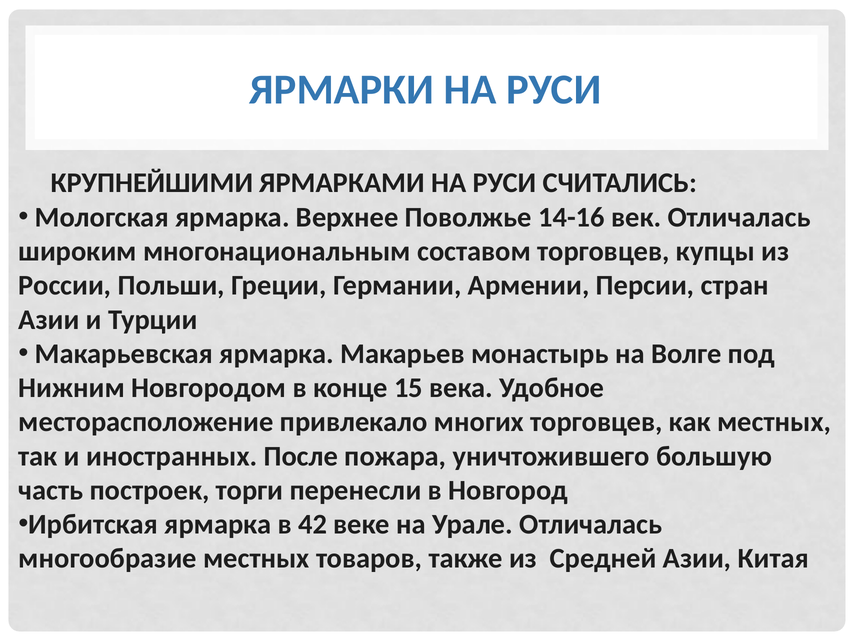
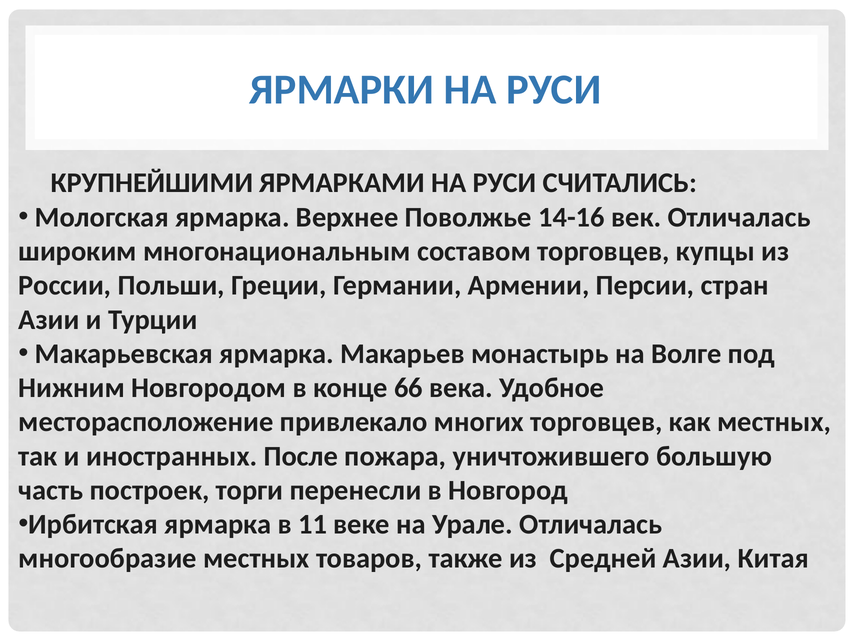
15: 15 -> 66 (408, 388)
42: 42 -> 11 (312, 525)
